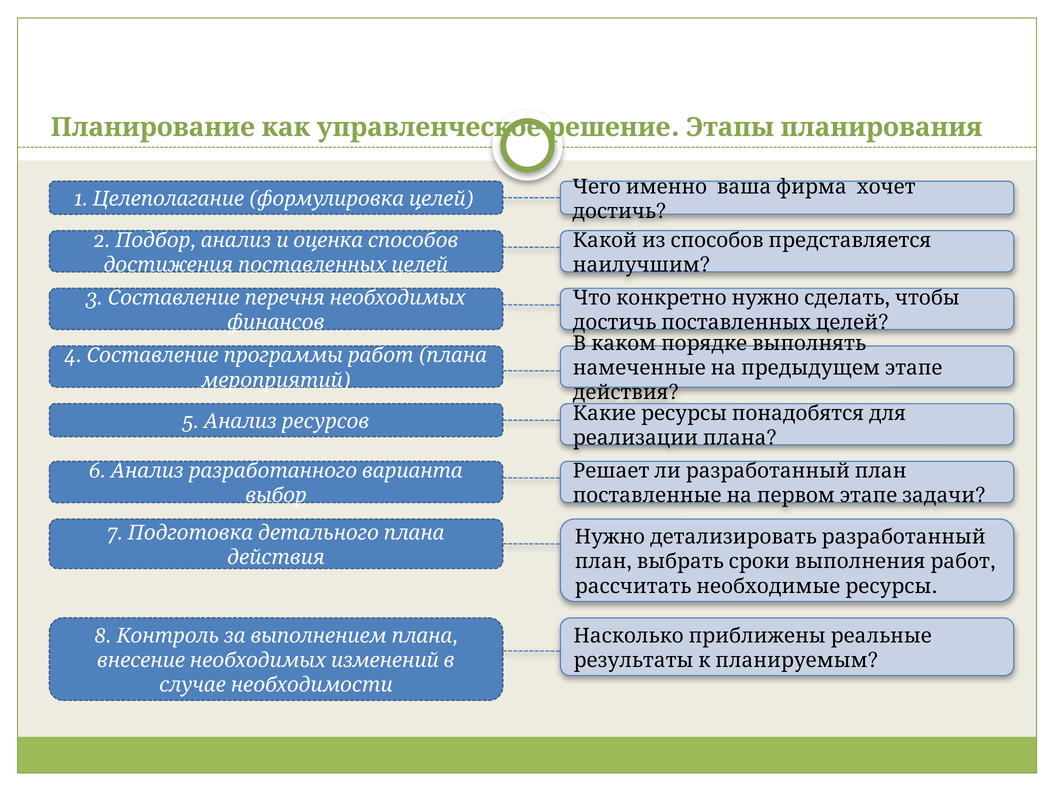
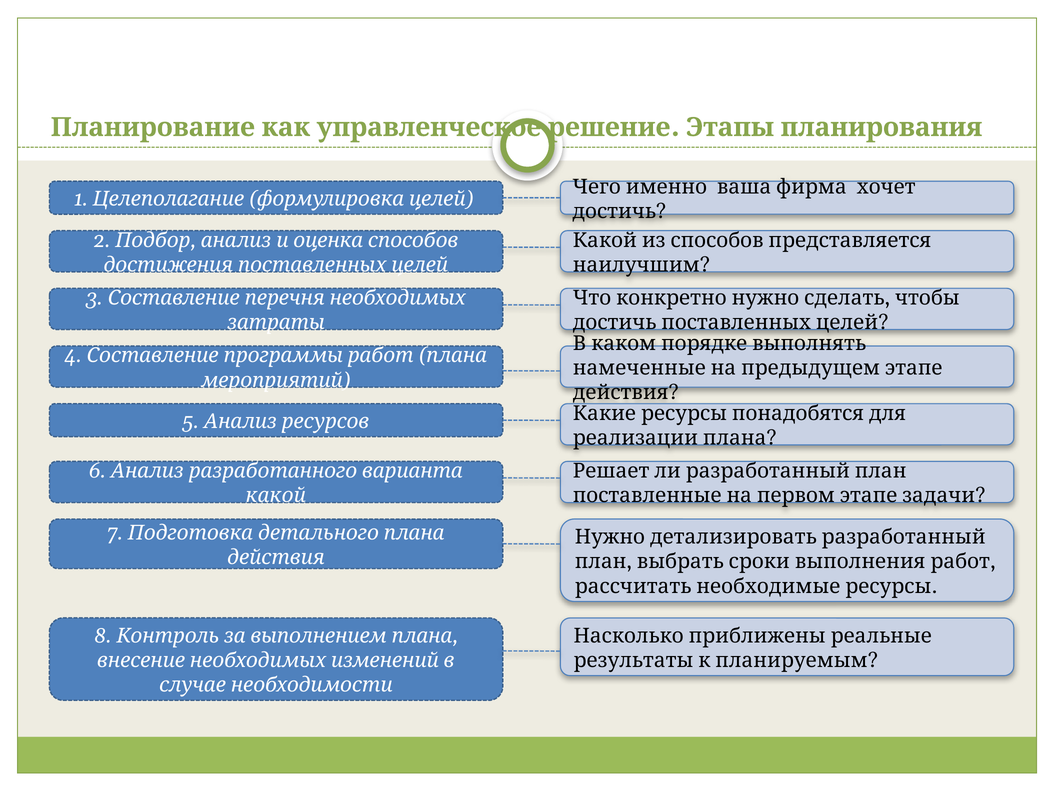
финансов: финансов -> затраты (276, 323)
выбор: выбор -> какой (276, 496)
